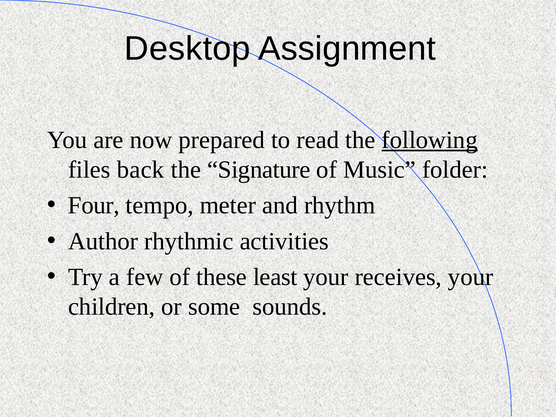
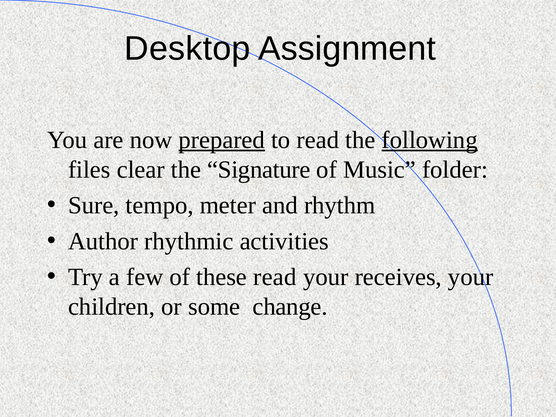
prepared underline: none -> present (222, 140)
back: back -> clear (141, 170)
Four: Four -> Sure (94, 205)
these least: least -> read (275, 277)
sounds: sounds -> change (290, 307)
